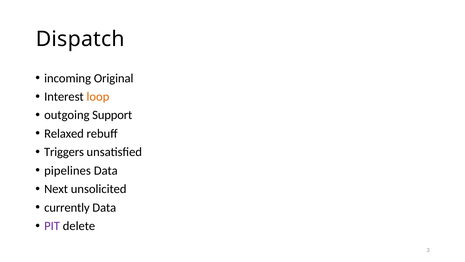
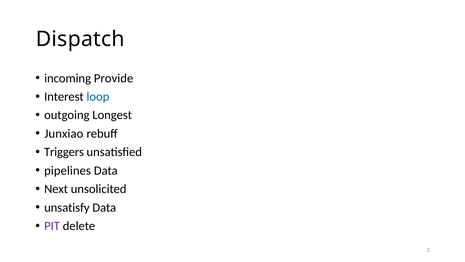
Original: Original -> Provide (114, 78)
loop colour: orange -> blue (98, 97)
Support: Support -> Longest (112, 115)
Relaxed: Relaxed -> Junxiao (64, 133)
currently: currently -> unsatisfy (67, 207)
